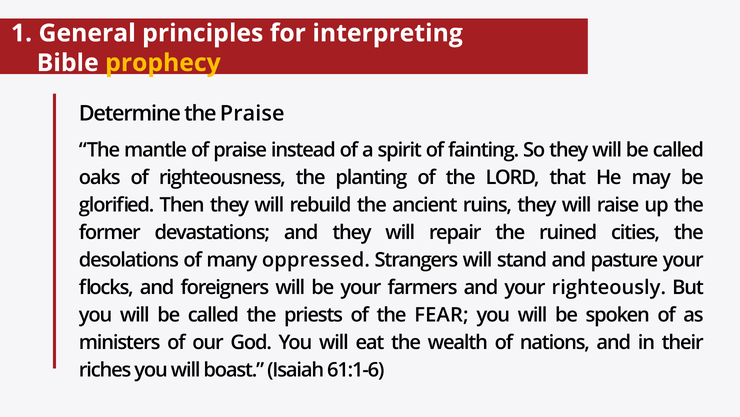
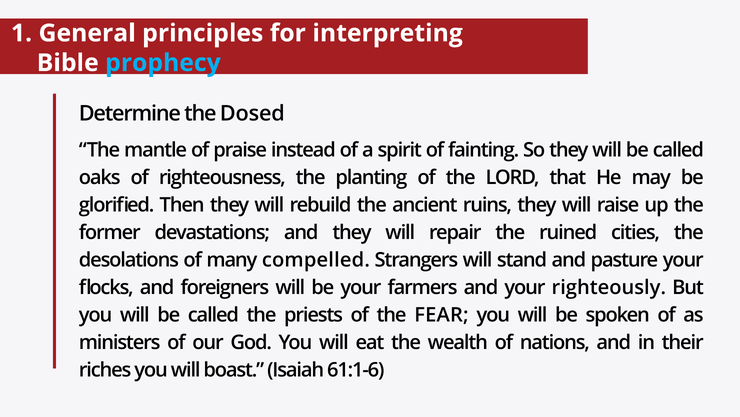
prophecy colour: yellow -> light blue (163, 63)
the Praise: Praise -> Dosed (252, 114)
oppressed: oppressed -> compelled (316, 260)
